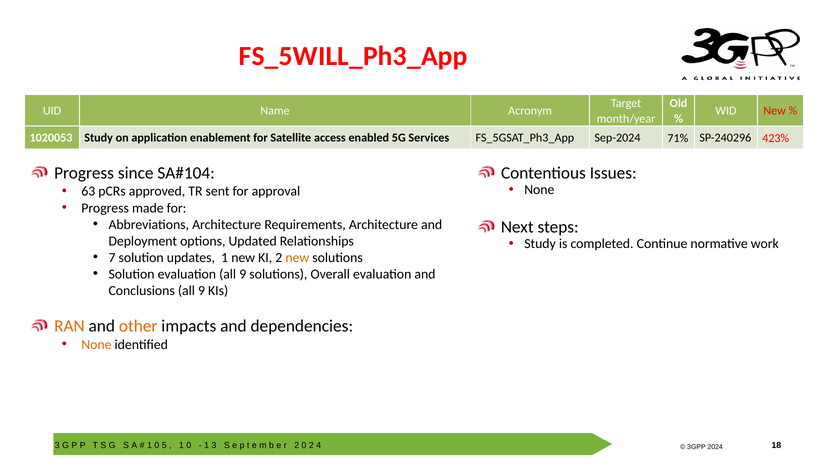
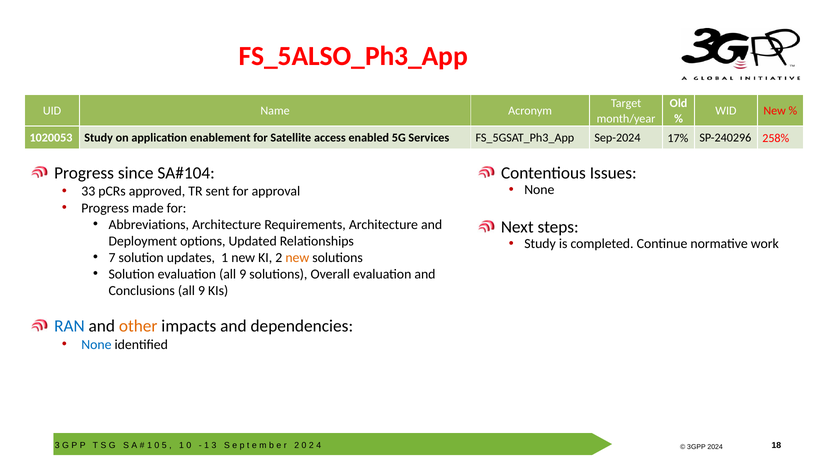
FS_5WILL_Ph3_App: FS_5WILL_Ph3_App -> FS_5ALSO_Ph3_App (353, 56)
71%: 71% -> 17% (678, 138)
423%: 423% -> 258% (776, 138)
63: 63 -> 33 (88, 191)
RAN colour: orange -> blue (69, 326)
None colour: orange -> blue (96, 344)
